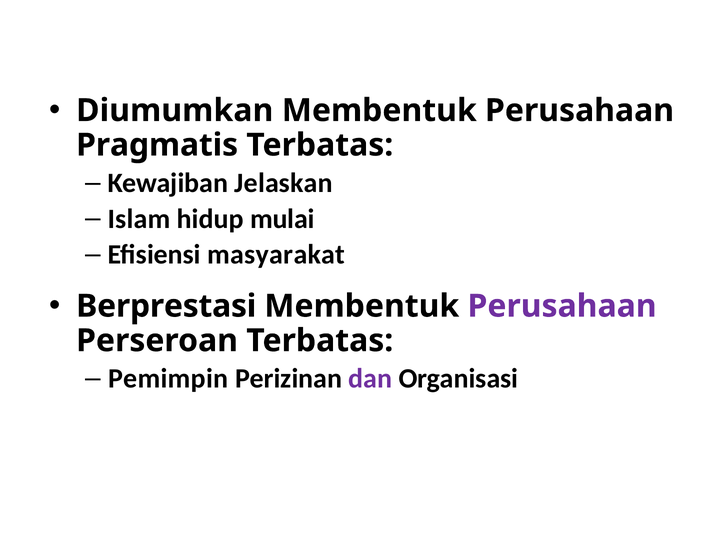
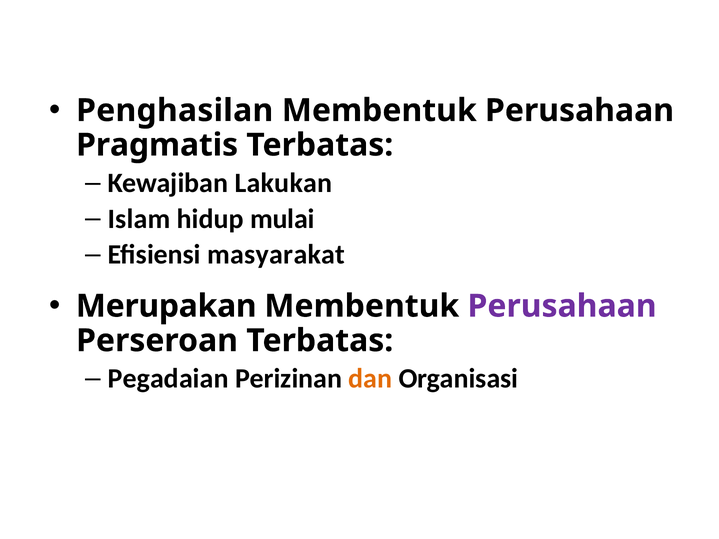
Diumumkan: Diumumkan -> Penghasilan (175, 111)
Jelaskan: Jelaskan -> Lakukan (283, 183)
Berprestasi: Berprestasi -> Merupakan (166, 306)
Pemimpin: Pemimpin -> Pegadaian (168, 379)
dan colour: purple -> orange (370, 379)
